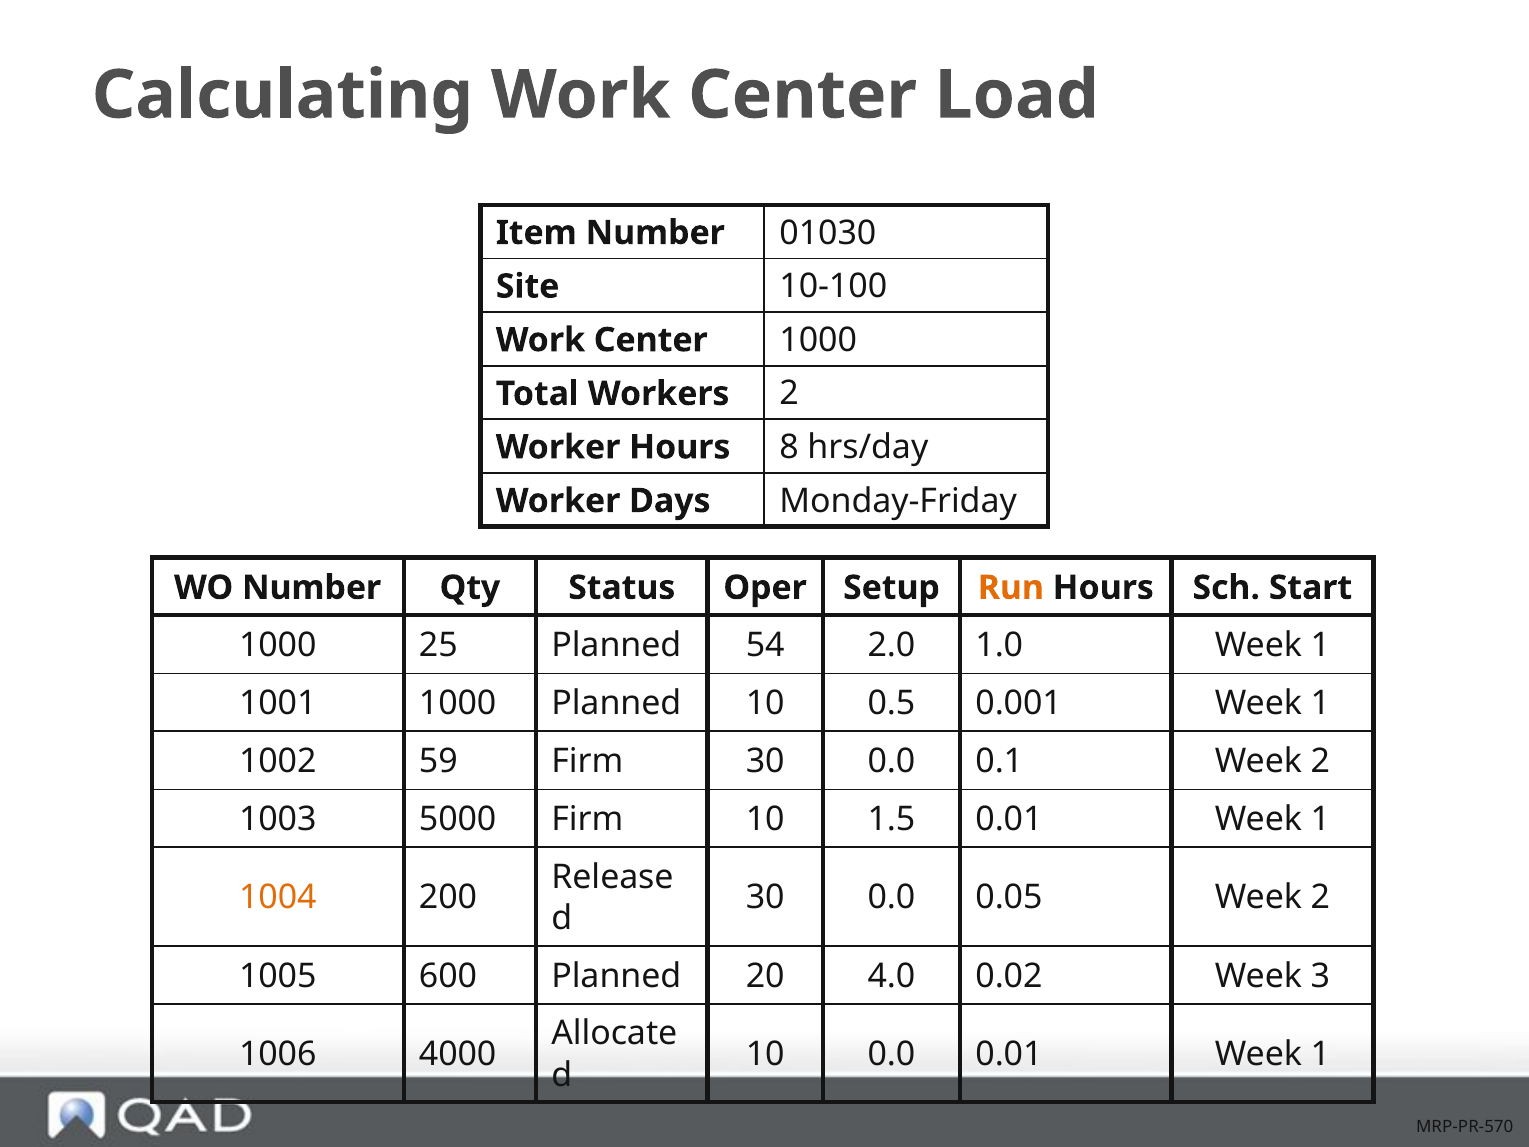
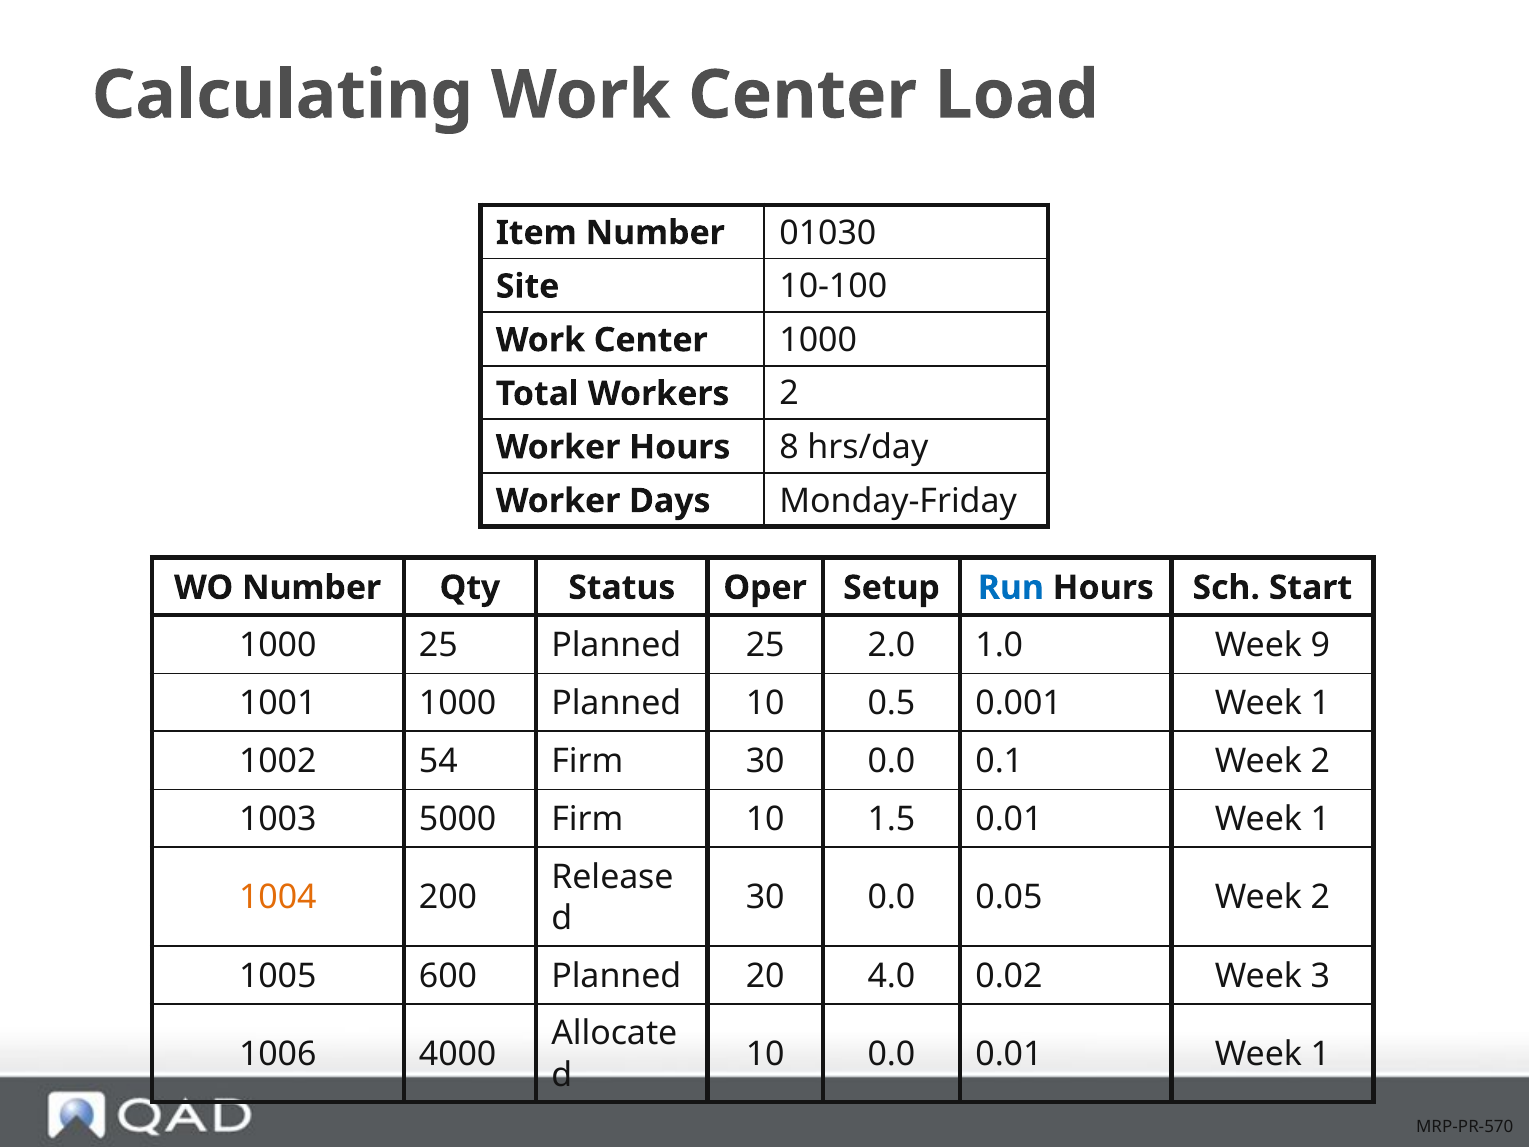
Run colour: orange -> blue (1011, 588)
Planned 54: 54 -> 25 (765, 646)
1.0 Week 1: 1 -> 9 (1320, 646)
59: 59 -> 54 (438, 761)
